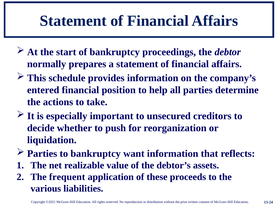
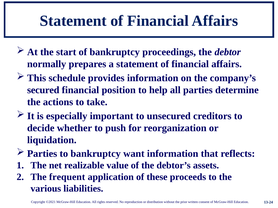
entered: entered -> secured (43, 90)
